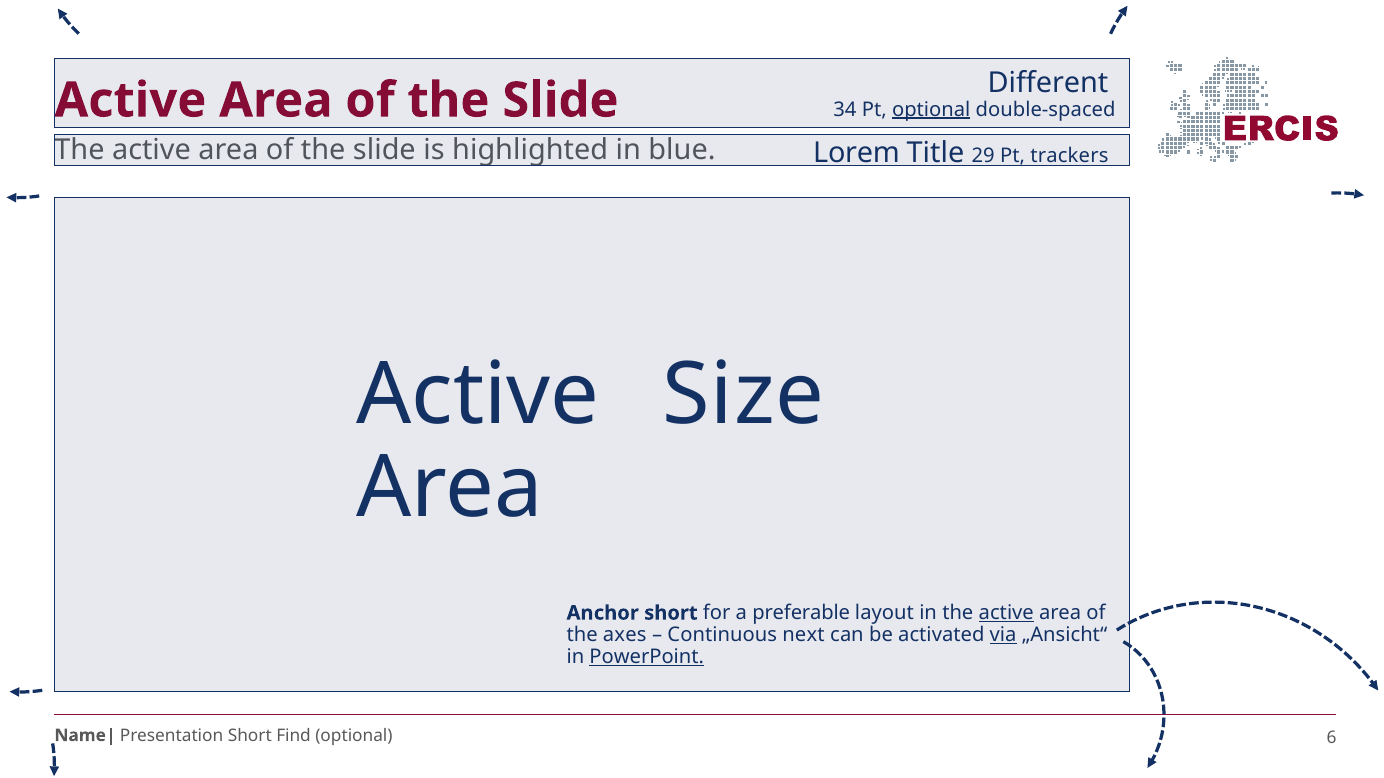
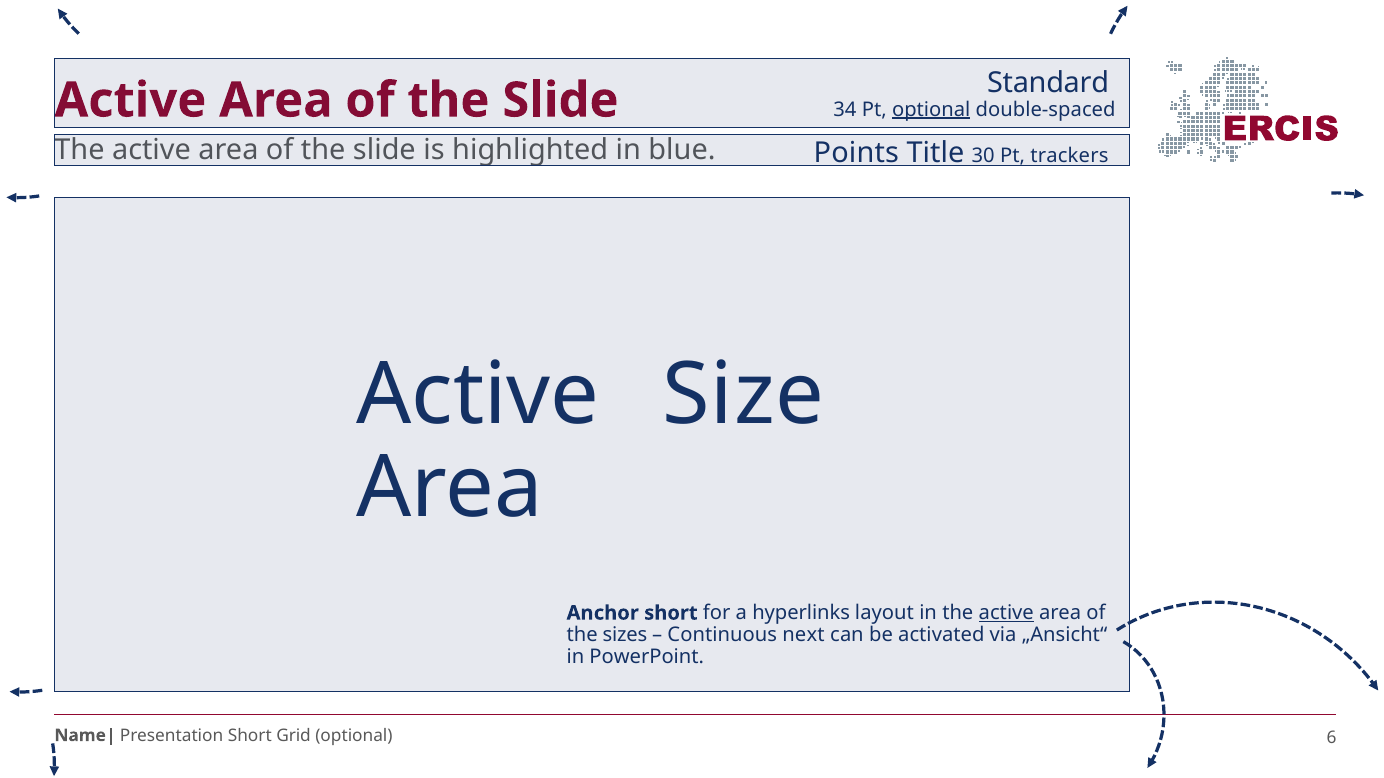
Different: Different -> Standard (1048, 83)
Lorem: Lorem -> Points (856, 153)
29: 29 -> 30 (983, 156)
preferable: preferable -> hyperlinks (801, 613)
axes: axes -> sizes (625, 635)
via underline: present -> none (1003, 635)
PowerPoint underline: present -> none (647, 657)
Find: Find -> Grid (294, 736)
